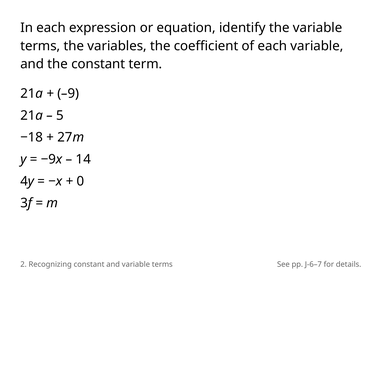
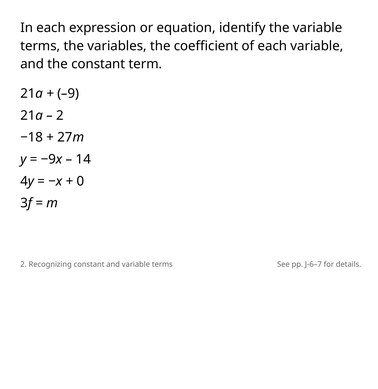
5: 5 -> 2 (60, 115)
